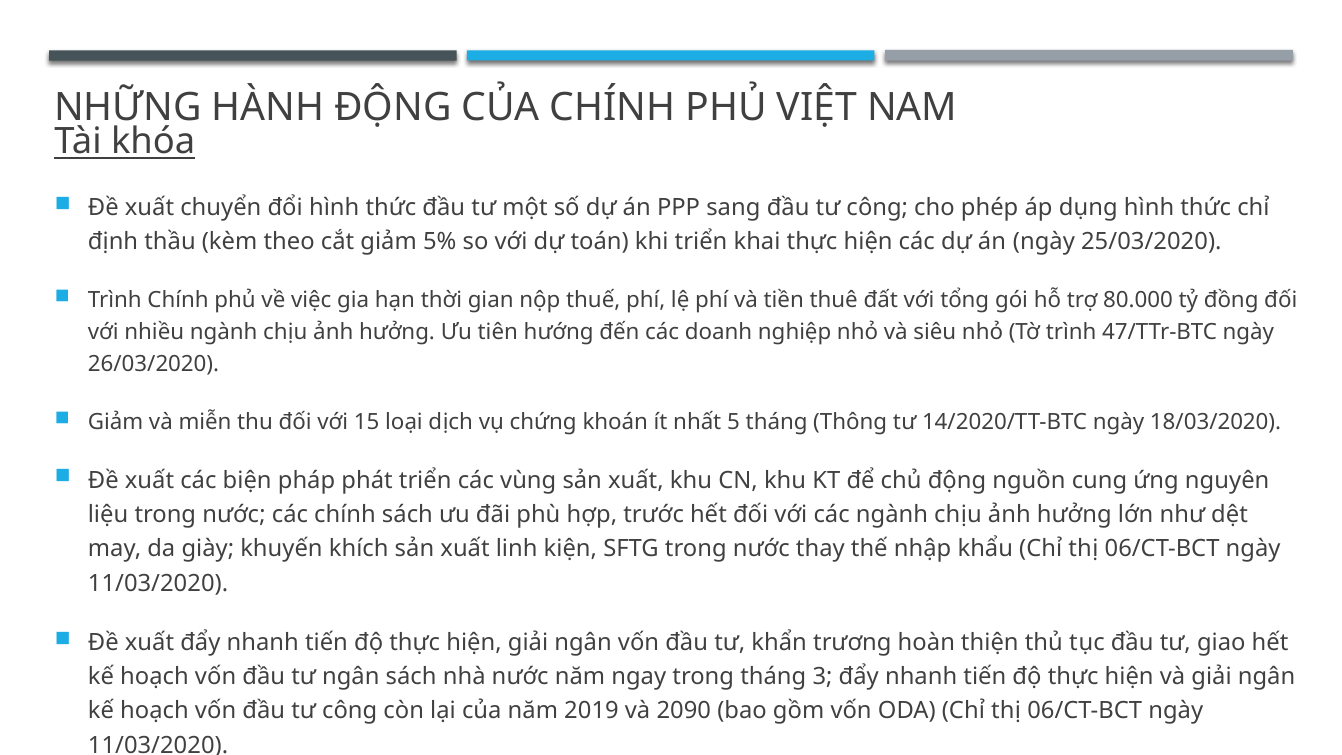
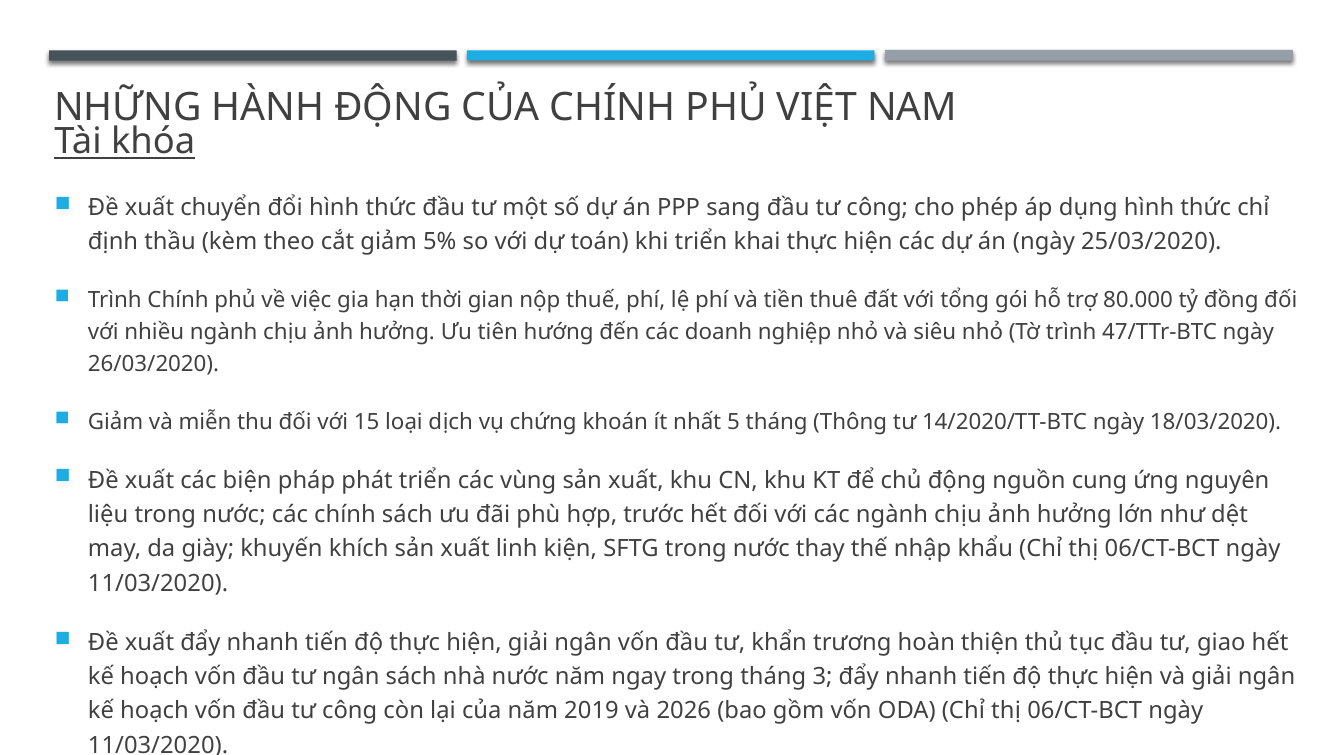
2090: 2090 -> 2026 (684, 711)
